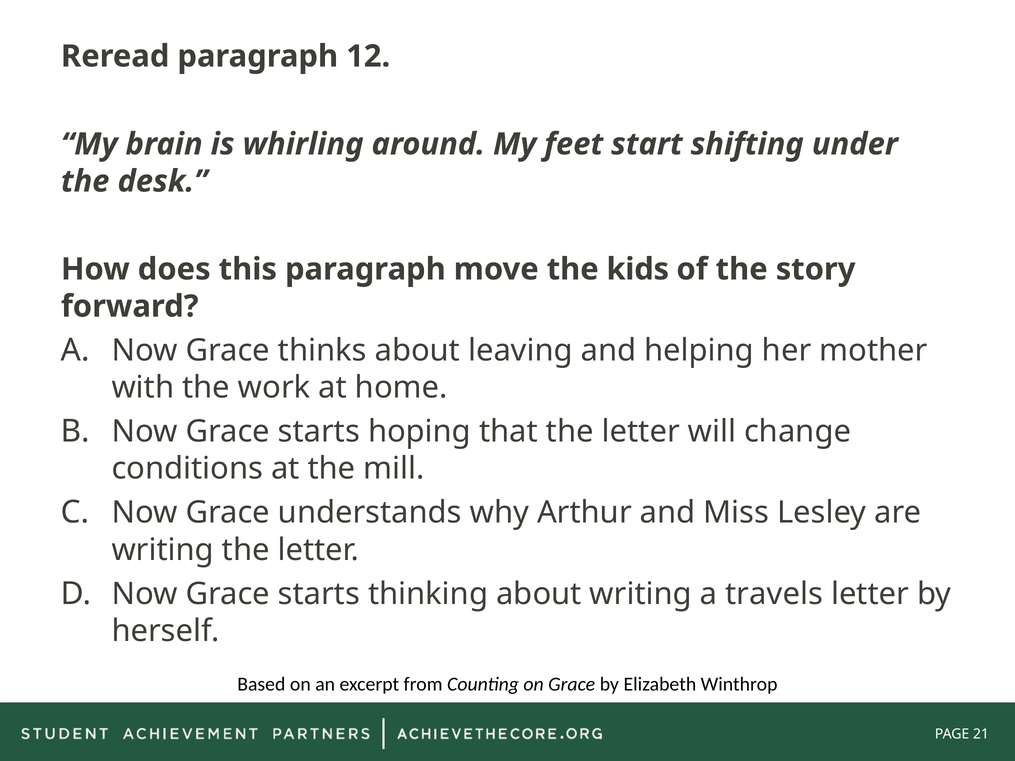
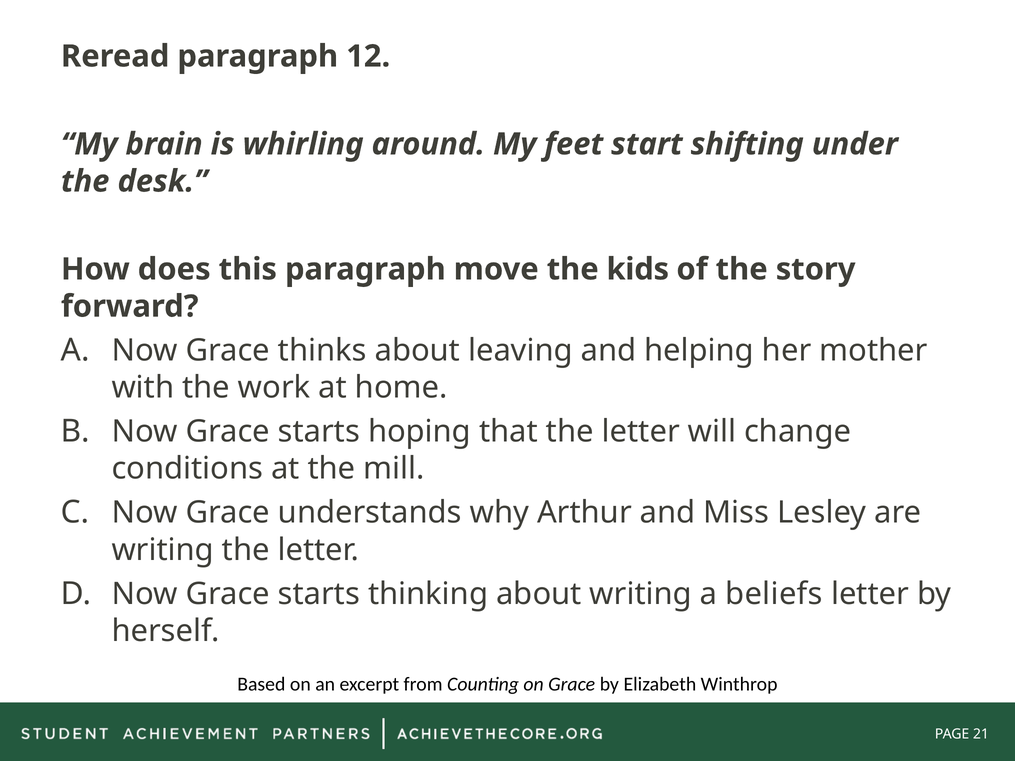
travels: travels -> beliefs (774, 594)
